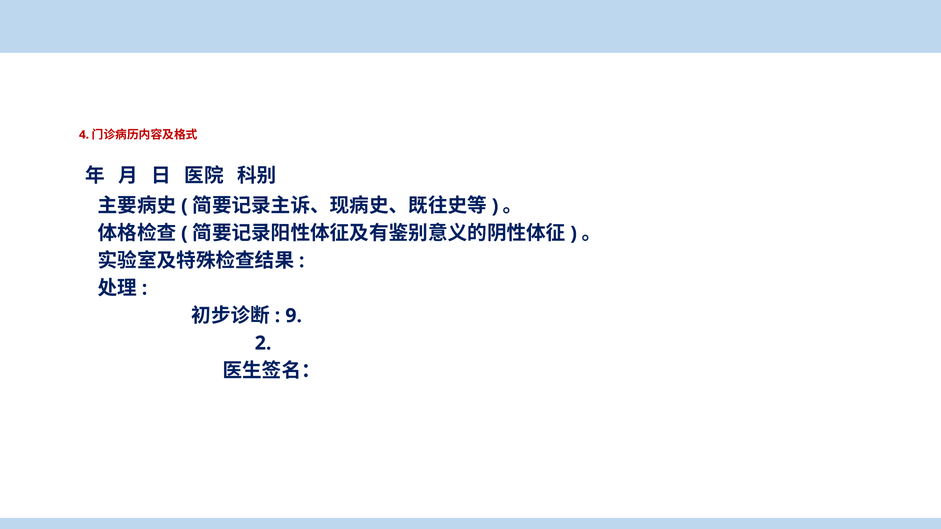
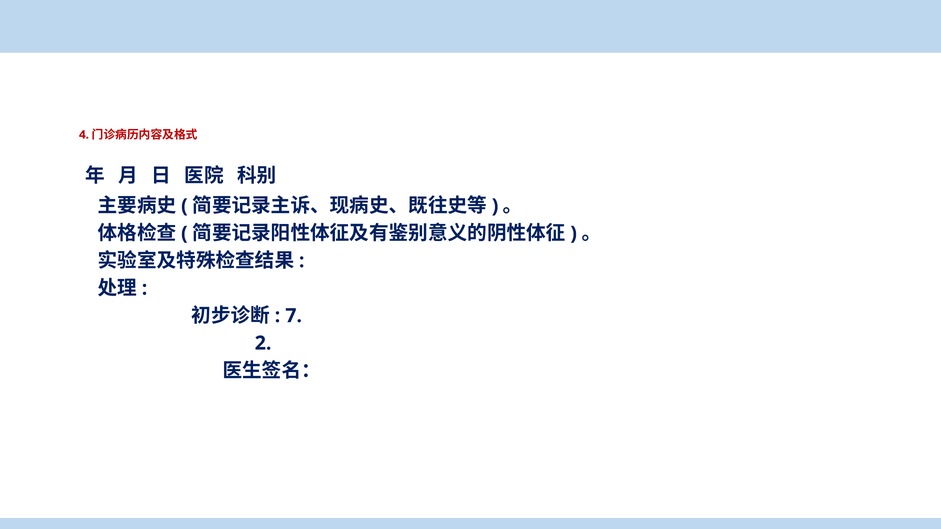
9: 9 -> 7 (294, 316)
